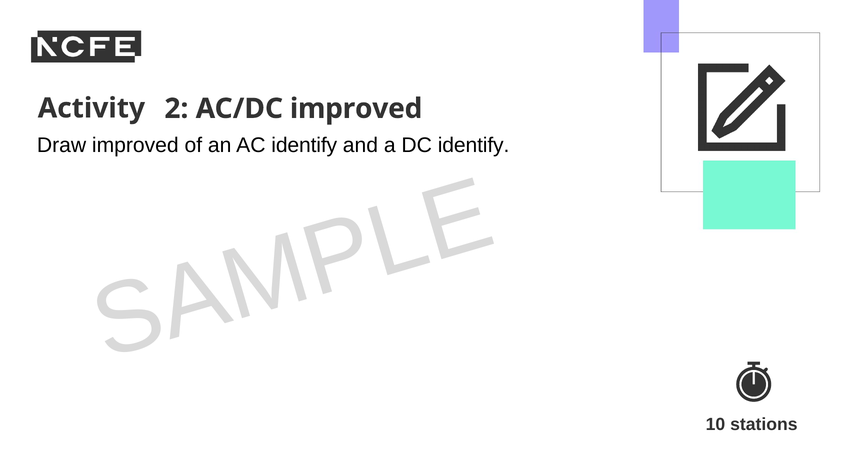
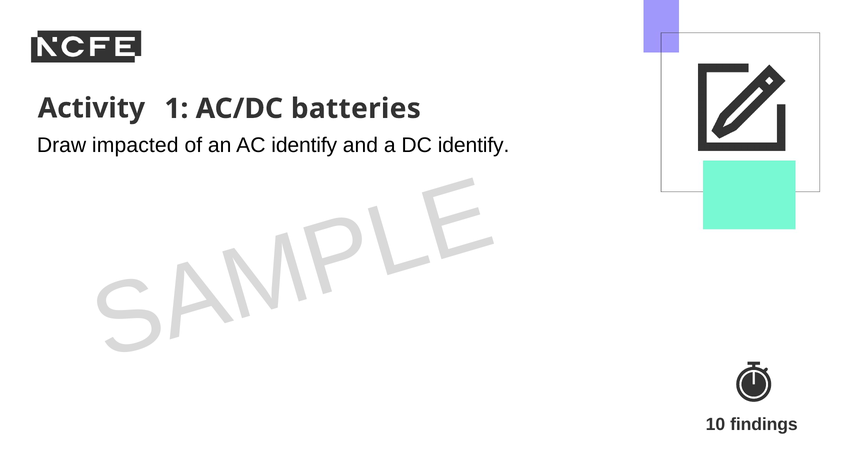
2: 2 -> 1 (176, 109)
AC/DC improved: improved -> batteries (356, 109)
Draw improved: improved -> impacted (135, 145)
stations: stations -> findings (764, 424)
